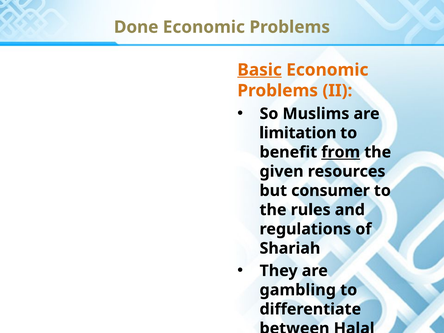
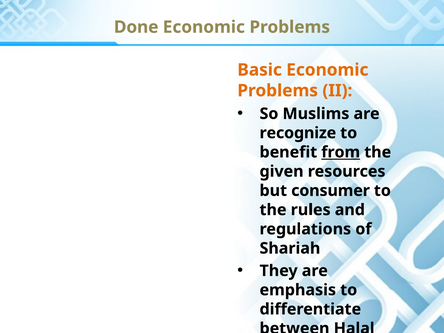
Basic underline: present -> none (260, 70)
limitation: limitation -> recognize (298, 133)
gambling: gambling -> emphasis (298, 290)
